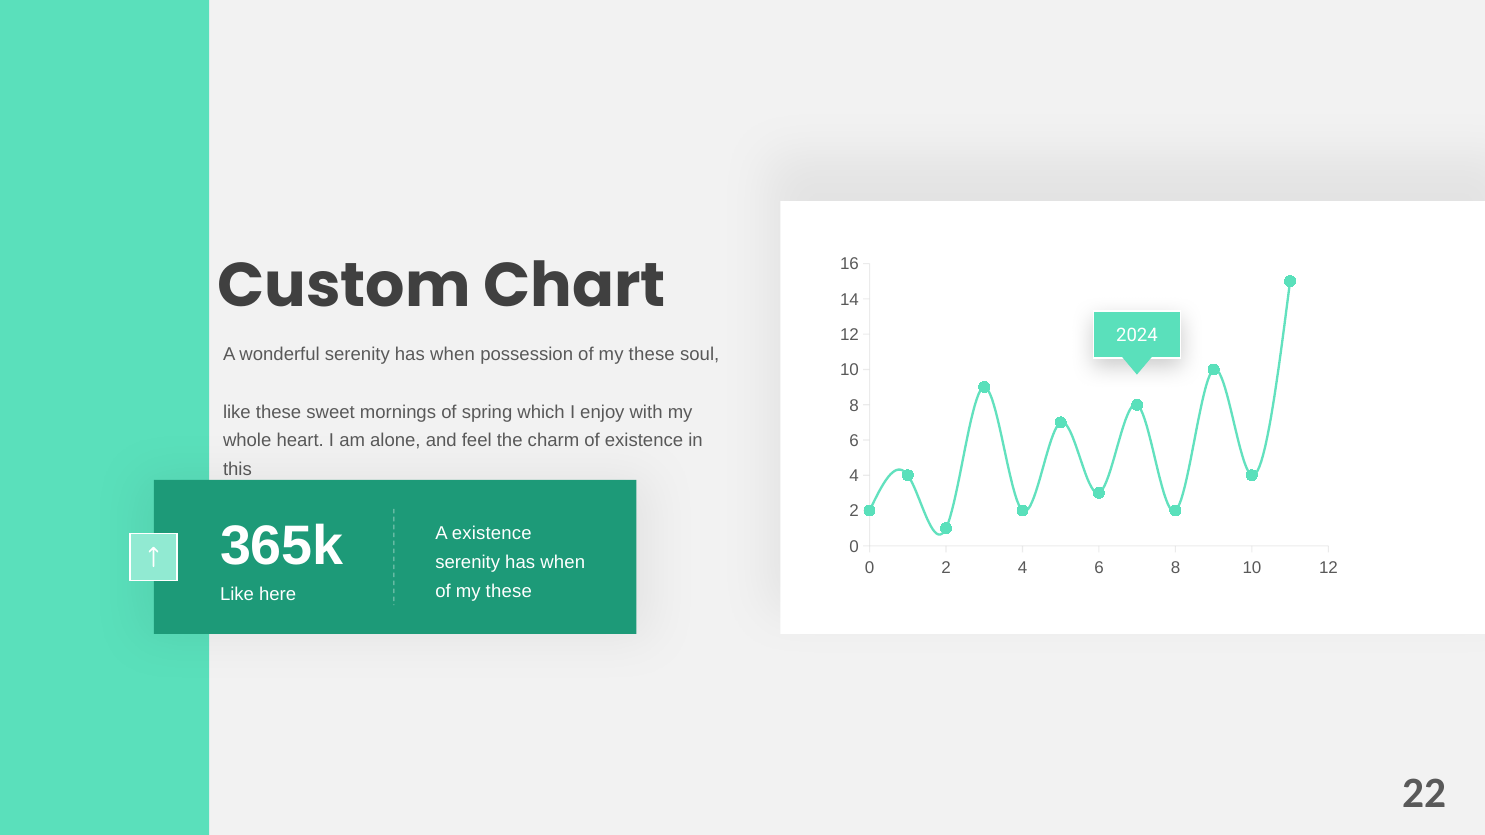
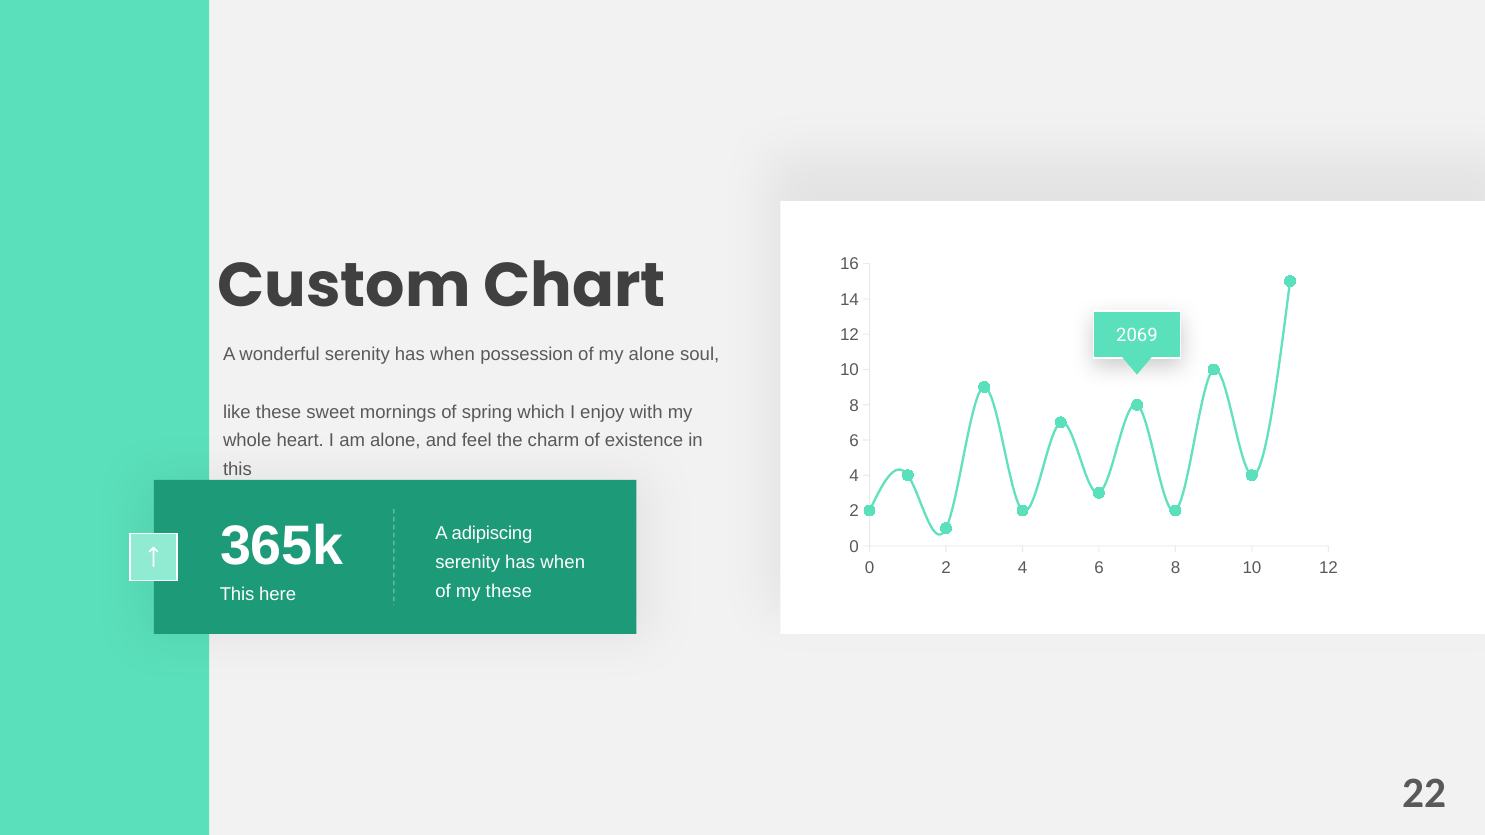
2024: 2024 -> 2069 (1137, 336)
possession of my these: these -> alone (652, 354)
A existence: existence -> adipiscing (492, 534)
Like: Like -> This (237, 595)
